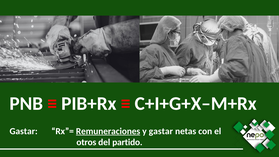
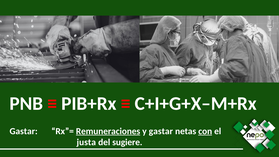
con underline: none -> present (205, 131)
otros: otros -> justa (86, 142)
partido: partido -> sugiere (127, 142)
